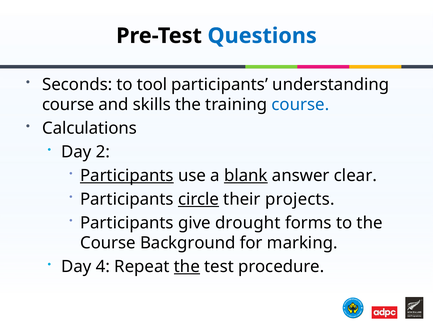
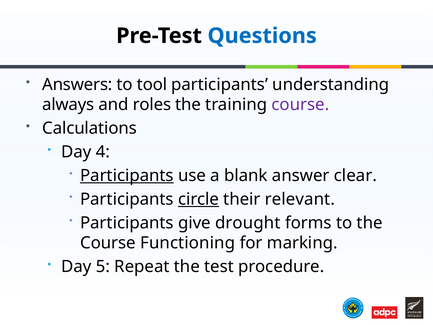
Seconds: Seconds -> Answers (77, 84)
course: course -> always (68, 105)
skills: skills -> roles (152, 105)
course colour: blue -> purple (300, 105)
2: 2 -> 4 (103, 152)
blank underline: present -> none (246, 175)
projects: projects -> relevant (300, 199)
Background: Background -> Functioning (188, 243)
4: 4 -> 5 (103, 266)
the underline: present -> none (187, 266)
